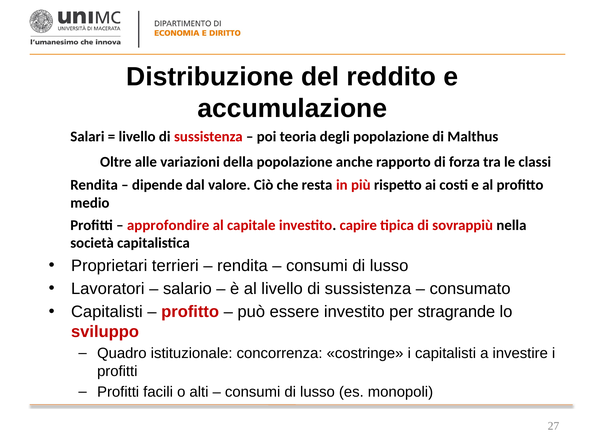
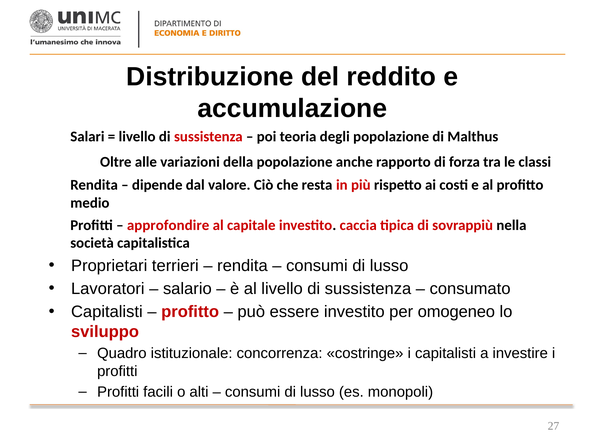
capire: capire -> caccia (358, 225)
stragrande: stragrande -> omogeneo (456, 312)
